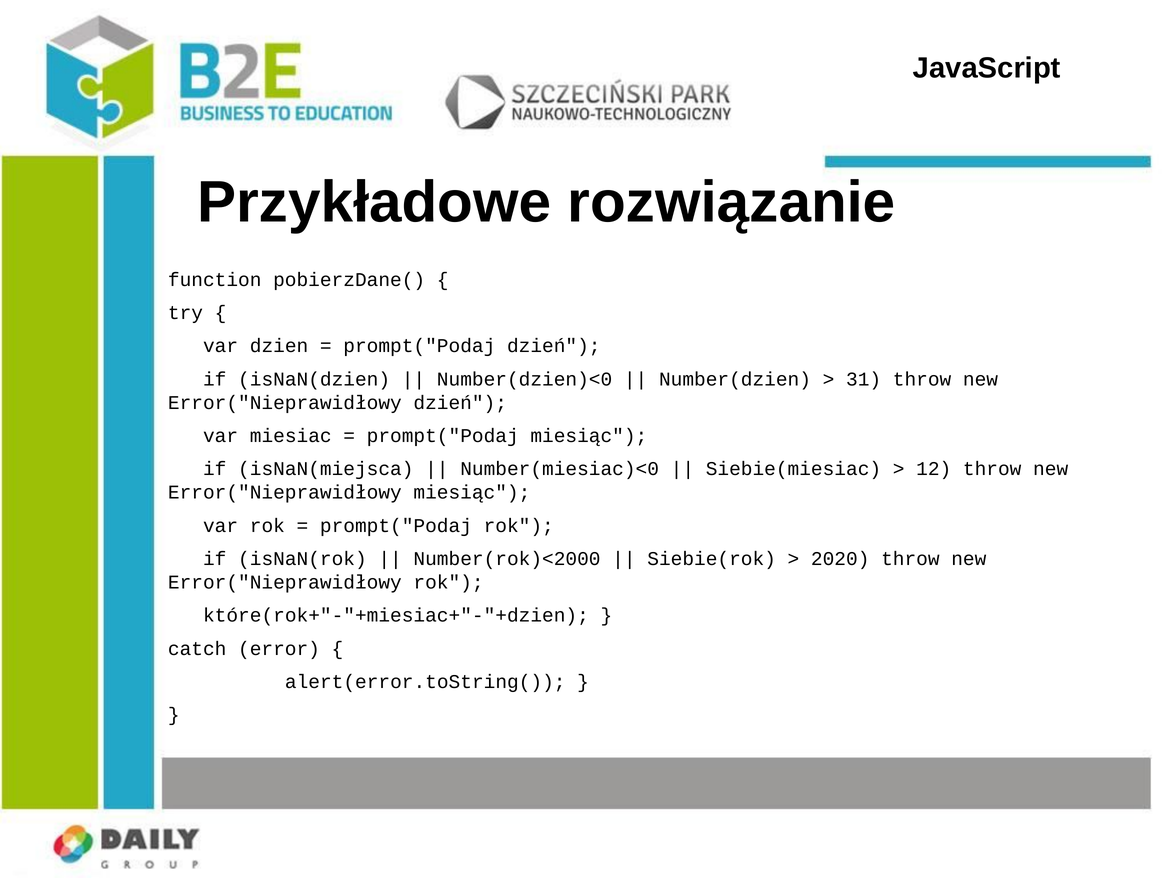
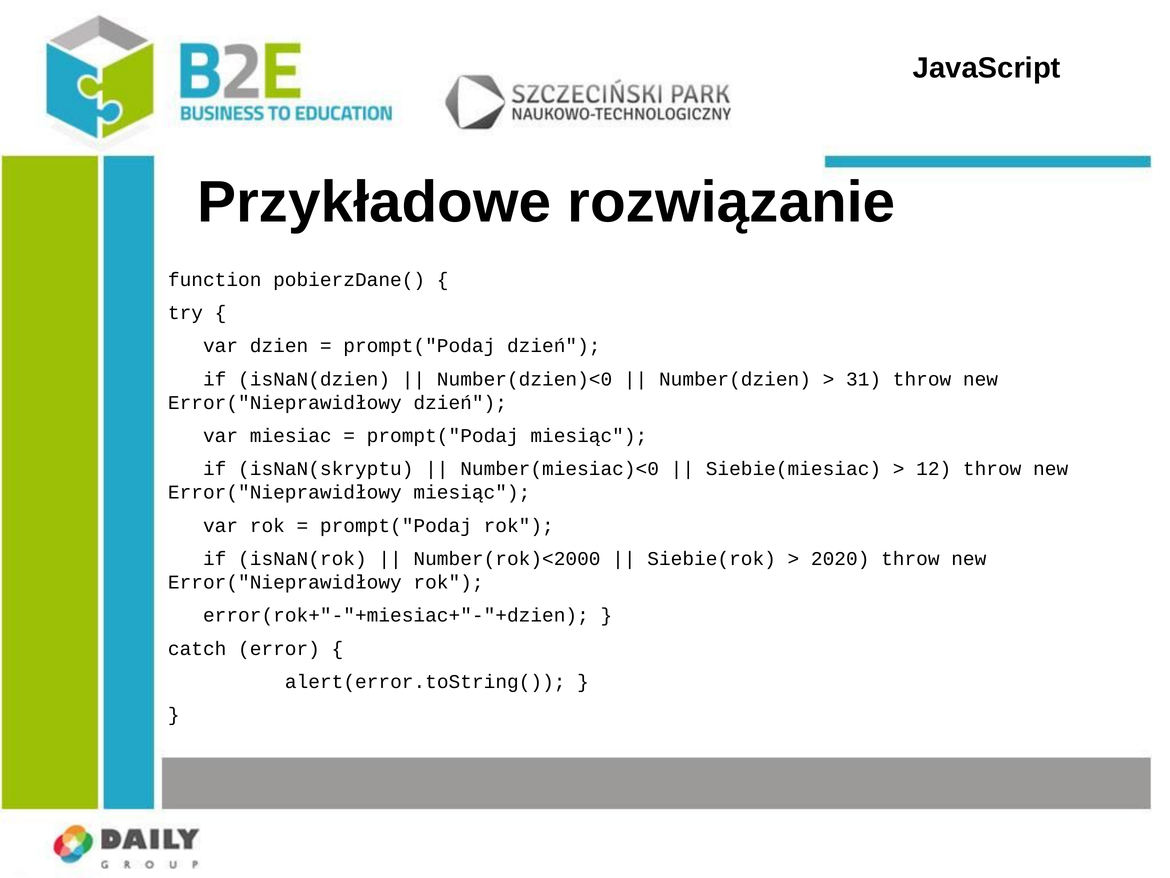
isNaN(miejsca: isNaN(miejsca -> isNaN(skryptu (326, 469)
które(rok+"-"+miesiac+"-"+dzien: które(rok+"-"+miesiac+"-"+dzien -> error(rok+"-"+miesiac+"-"+dzien (396, 615)
